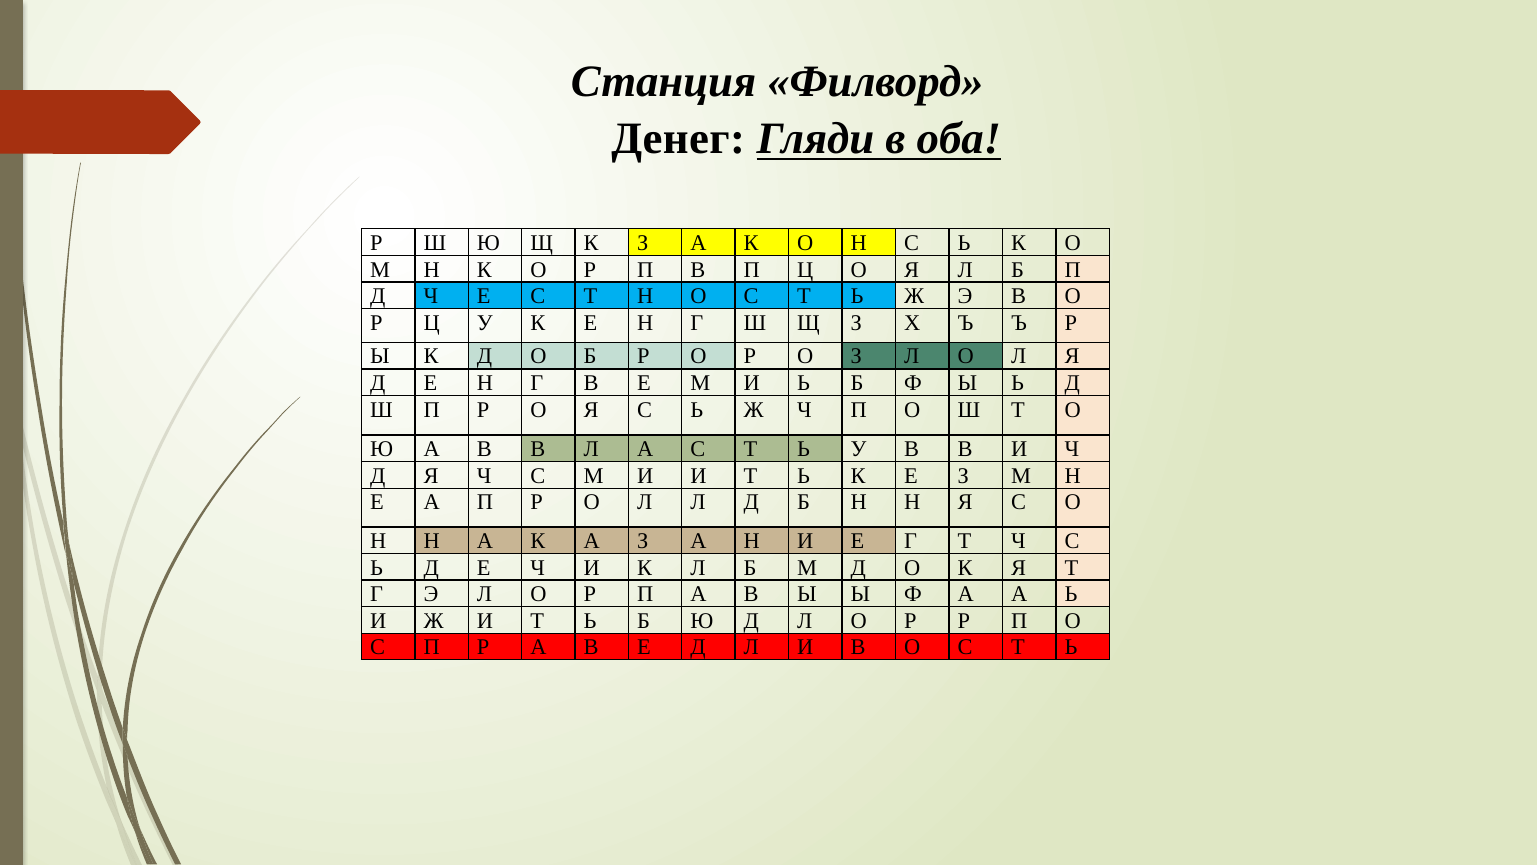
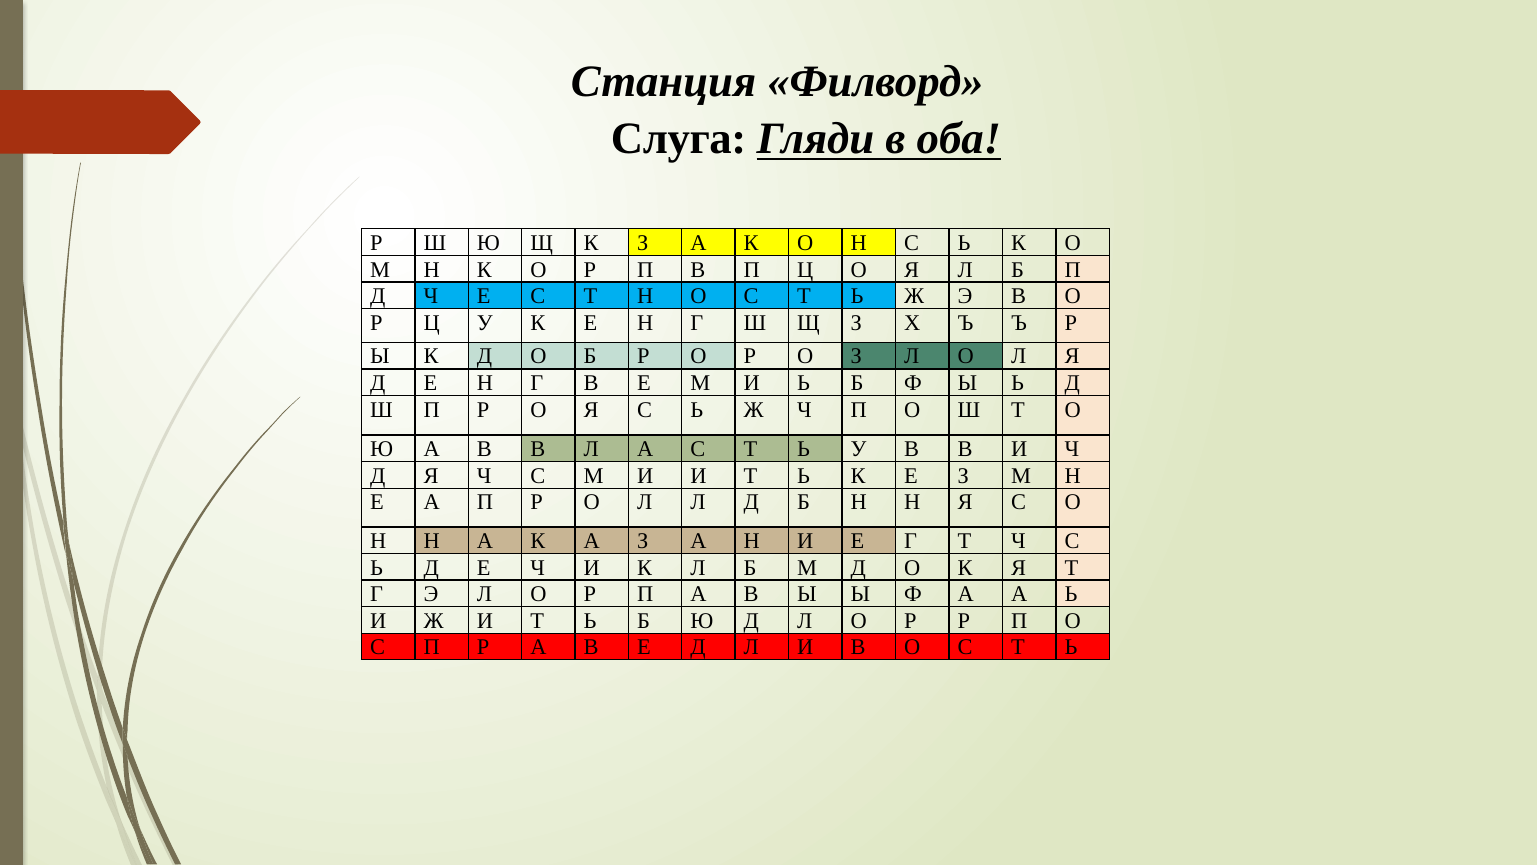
Денег: Денег -> Слуга (679, 139)
